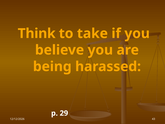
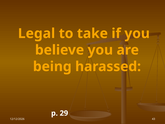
Think: Think -> Legal (37, 33)
